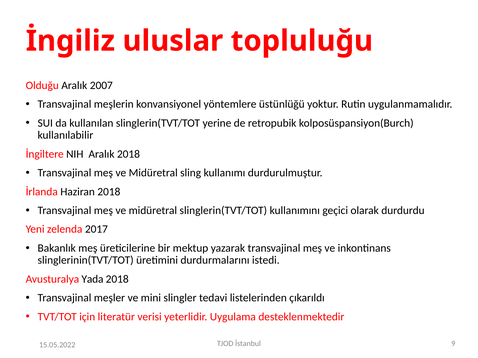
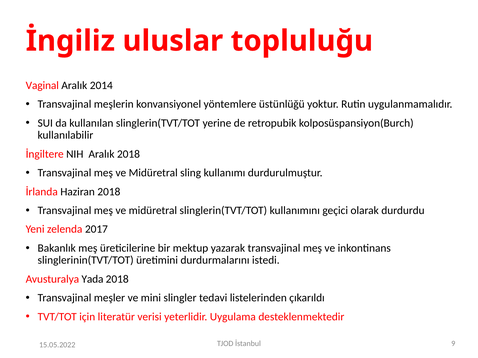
Olduğu: Olduğu -> Vaginal (42, 86)
2007: 2007 -> 2014 (101, 86)
